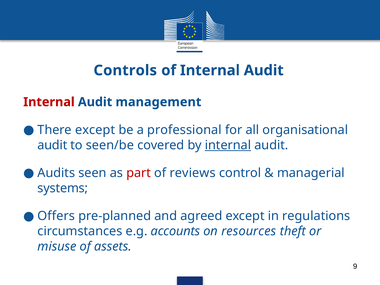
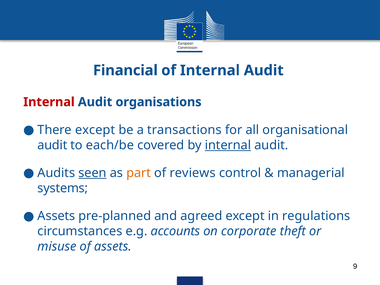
Controls: Controls -> Financial (125, 70)
management: management -> organisations (159, 102)
professional: professional -> transactions (184, 130)
seen/be: seen/be -> each/be (110, 145)
seen underline: none -> present (92, 173)
part colour: red -> orange (139, 173)
Offers: Offers -> Assets (56, 216)
resources: resources -> corporate (249, 231)
